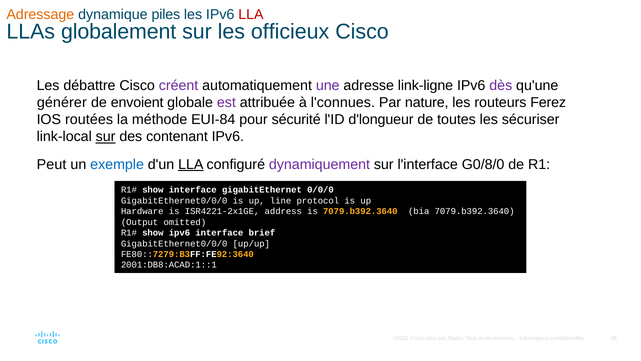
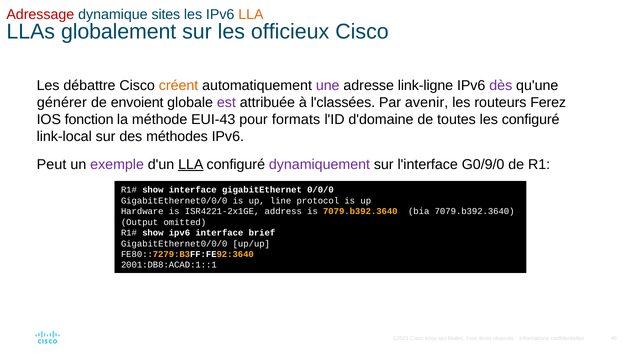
Adressage colour: orange -> red (40, 15)
piles: piles -> sites (166, 15)
LLA colour: red -> orange (251, 15)
créent colour: purple -> orange (179, 85)
l'connues: l'connues -> l'classées (343, 102)
nature: nature -> avenir (427, 102)
routées: routées -> fonction (89, 119)
EUI-84: EUI-84 -> EUI-43 (213, 119)
sécurité: sécurité -> formats (296, 119)
d'longueur: d'longueur -> d'domaine (381, 119)
les sécuriser: sécuriser -> configuré (531, 119)
sur underline: present -> none (106, 137)
contenant: contenant -> méthodes (177, 137)
exemple colour: blue -> purple (117, 164)
G0/8/0: G0/8/0 -> G0/9/0 (483, 164)
